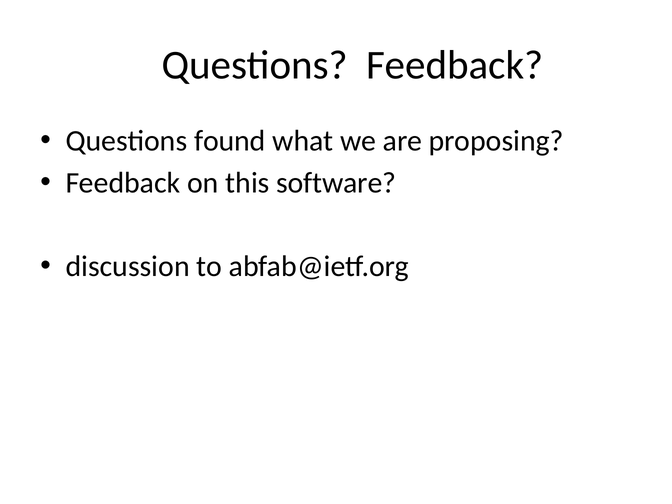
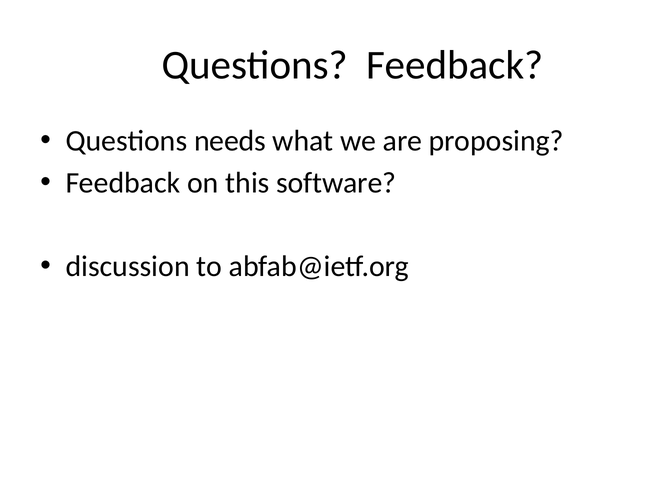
found: found -> needs (230, 141)
